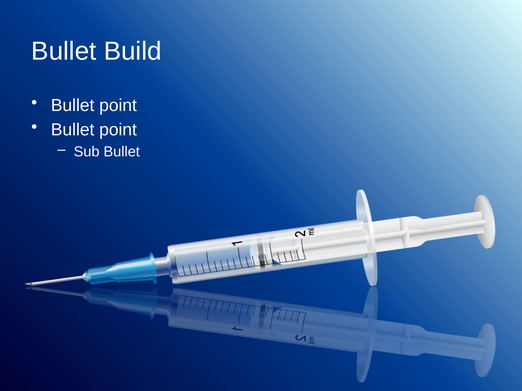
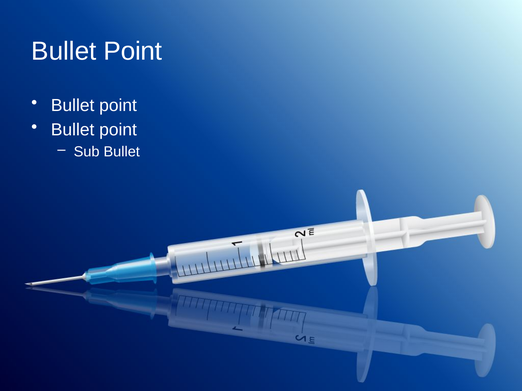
Build: Build -> Point (133, 51)
